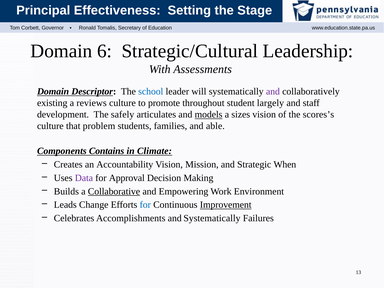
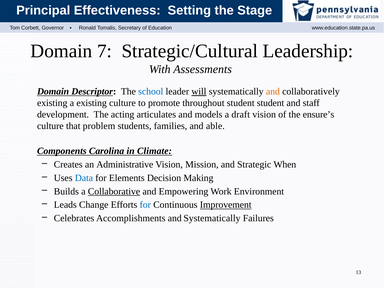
6: 6 -> 7 (105, 51)
will underline: none -> present (199, 92)
and colour: purple -> orange (273, 92)
a reviews: reviews -> existing (92, 103)
student largely: largely -> student (271, 103)
safely: safely -> acting (123, 115)
models underline: present -> none (209, 115)
sizes: sizes -> draft (241, 115)
scores’s: scores’s -> ensure’s (319, 115)
Contains: Contains -> Carolina (107, 151)
Accountability: Accountability -> Administrative (125, 164)
Data colour: purple -> blue (84, 178)
Approval: Approval -> Elements (127, 178)
